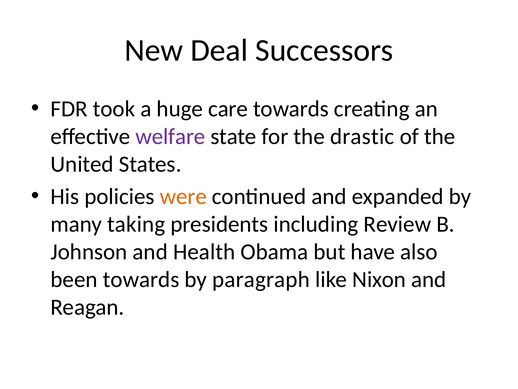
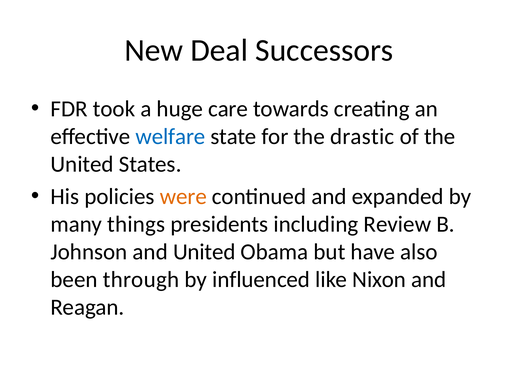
welfare colour: purple -> blue (170, 136)
taking: taking -> things (136, 224)
and Health: Health -> United (204, 251)
been towards: towards -> through (141, 279)
paragraph: paragraph -> influenced (261, 279)
